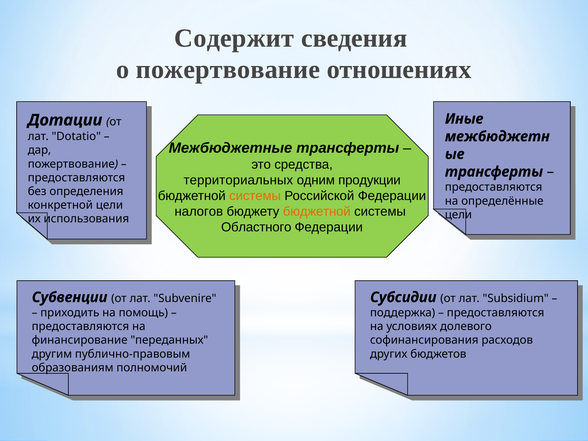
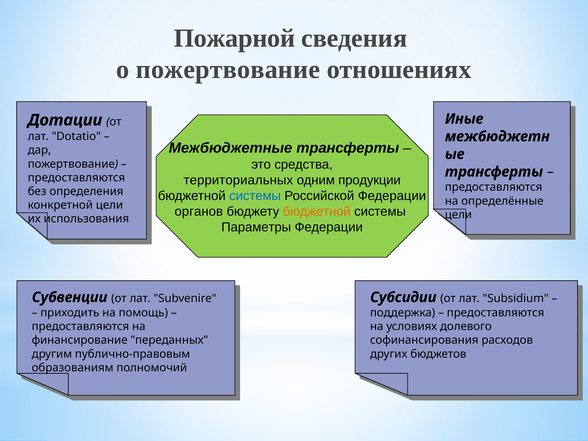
Содержит: Содержит -> Пожарной (234, 38)
системы colour: orange -> blue (255, 196)
налогов: налогов -> органов (199, 211)
Областного: Областного -> Параметры (256, 227)
